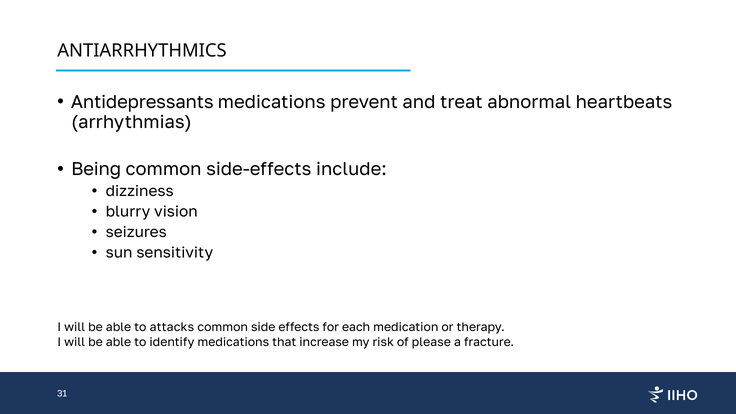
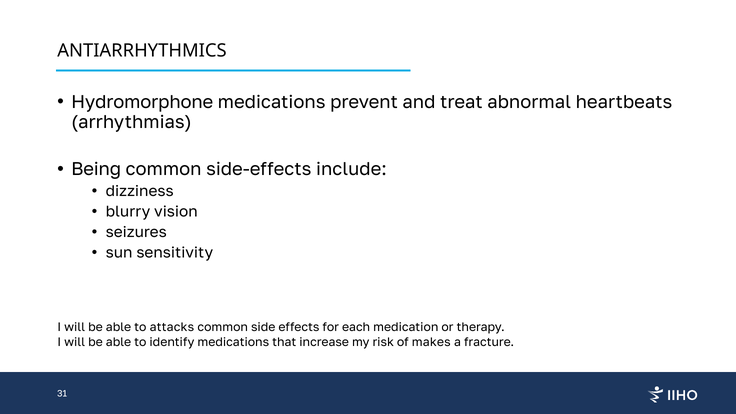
Antidepressants: Antidepressants -> Hydromorphone (142, 102)
please: please -> makes (431, 342)
